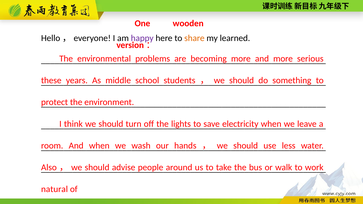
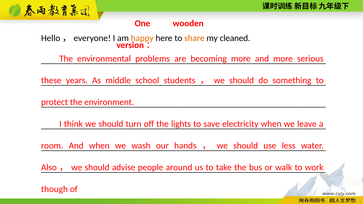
happy colour: purple -> orange (142, 38)
learned: learned -> cleaned (235, 38)
natural: natural -> though (54, 189)
